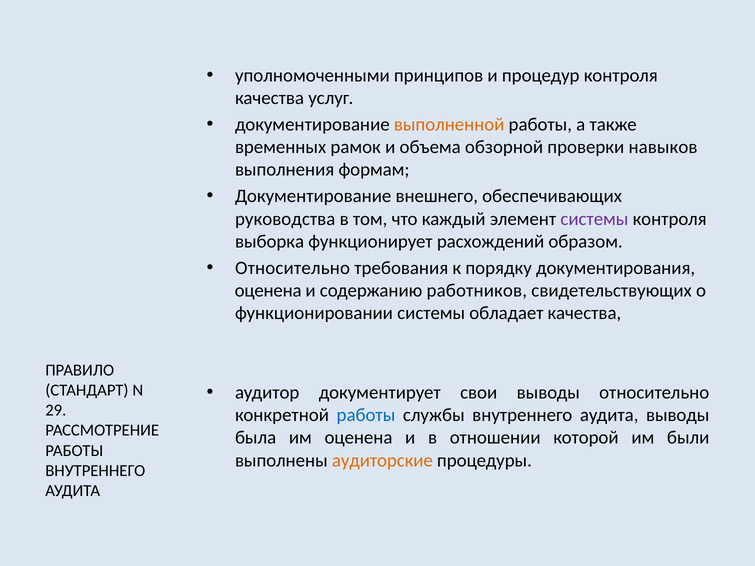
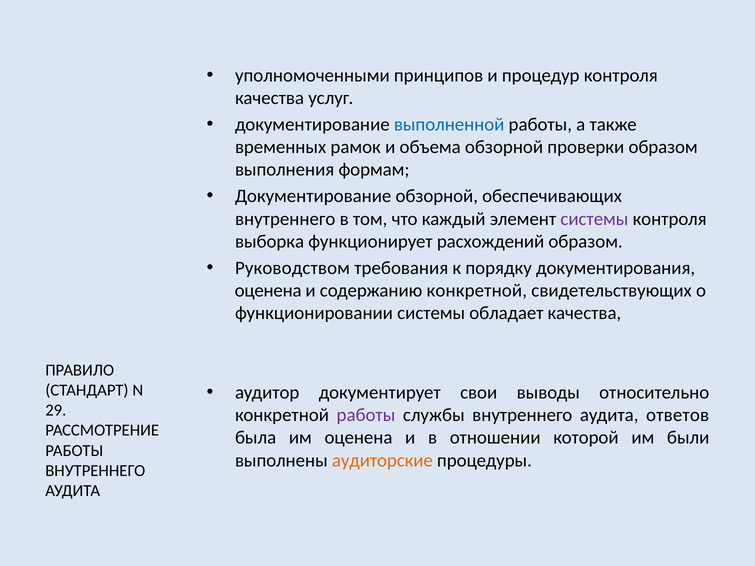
выполненной colour: orange -> blue (449, 125)
проверки навыков: навыков -> образом (663, 147)
Документирование внешнего: внешнего -> обзорной (437, 196)
руководства: руководства -> внутреннего (285, 219)
Относительно: Относительно -> Руководством (292, 268)
содержанию работников: работников -> конкретной (477, 291)
работы colour: blue -> purple (366, 415)
аудита выводы: выводы -> ответов (678, 415)
